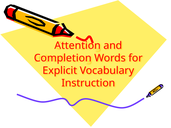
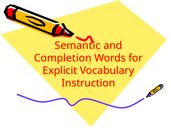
Attention: Attention -> Semantic (78, 46)
